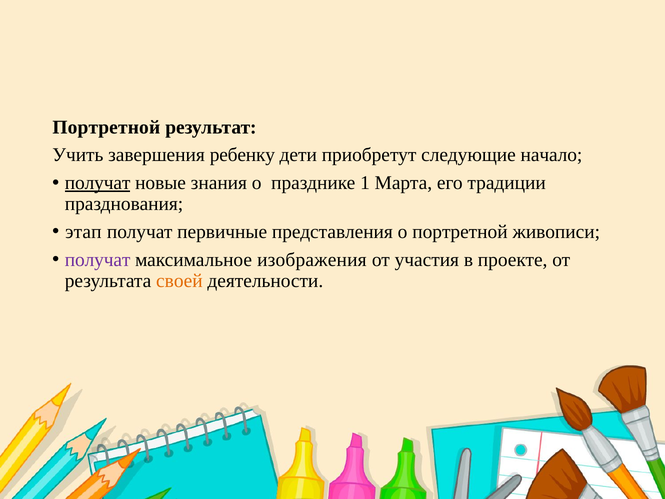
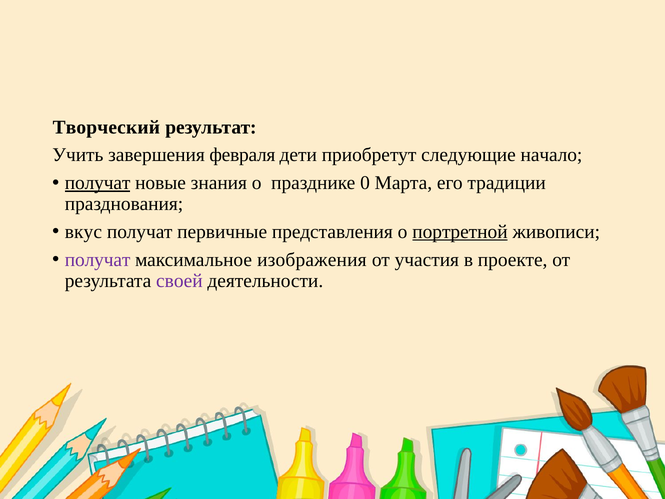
Портретной: Портретной -> Творческий (106, 127)
ребенку: ребенку -> февраля (242, 155)
1: 1 -> 0 (365, 183)
этап: этап -> вкус (83, 232)
портретной underline: none -> present (460, 232)
своей colour: orange -> purple (179, 280)
